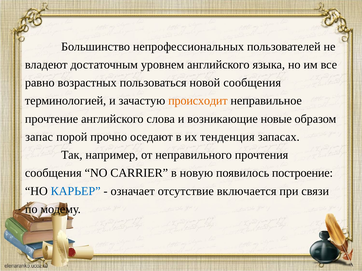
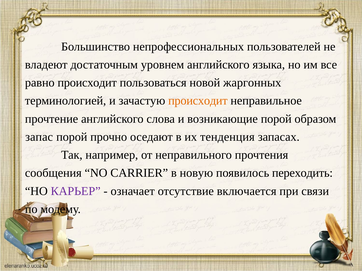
равно возрастных: возрастных -> происходит (87, 83)
новой сообщения: сообщения -> жаргонных (252, 83)
возникающие новые: новые -> порой (276, 119)
построение: построение -> переходить (302, 173)
КАРЬЕР colour: blue -> purple (76, 191)
